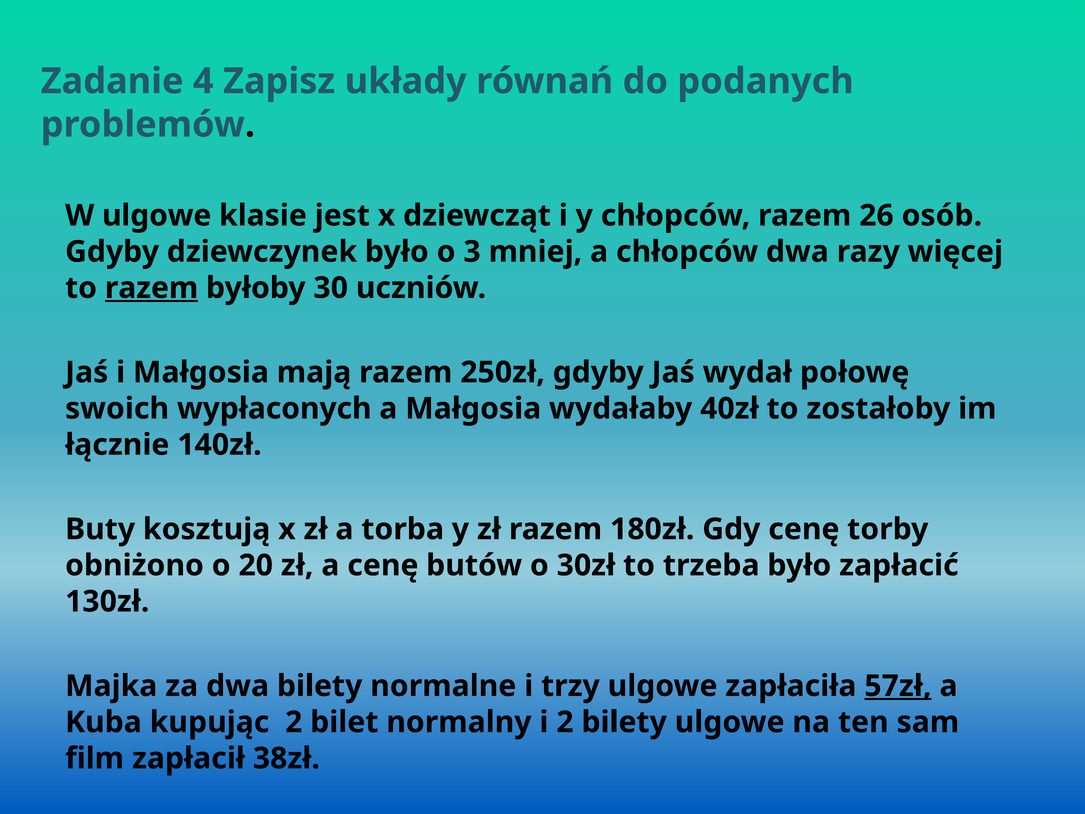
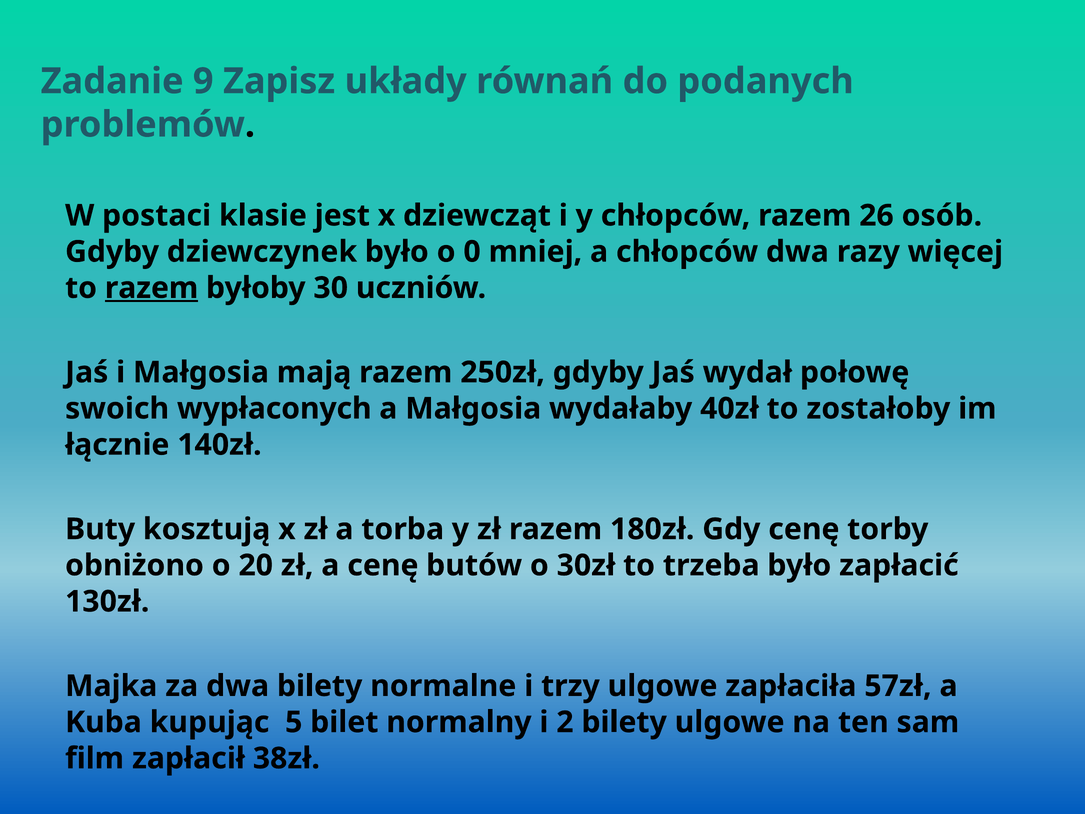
4: 4 -> 9 (203, 81)
W ulgowe: ulgowe -> postaci (157, 216)
3: 3 -> 0 (472, 252)
57zł underline: present -> none (898, 686)
kupując 2: 2 -> 5 (294, 722)
